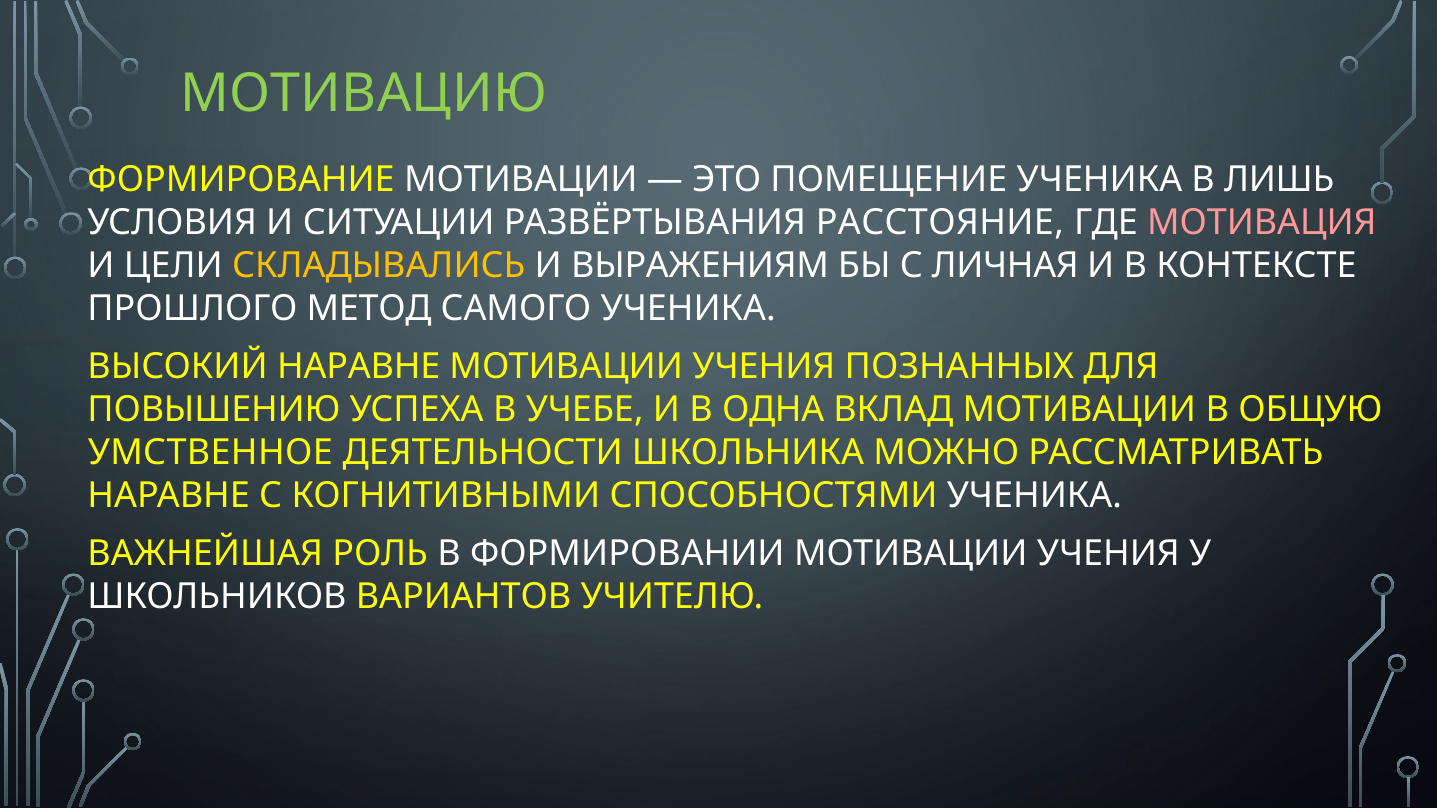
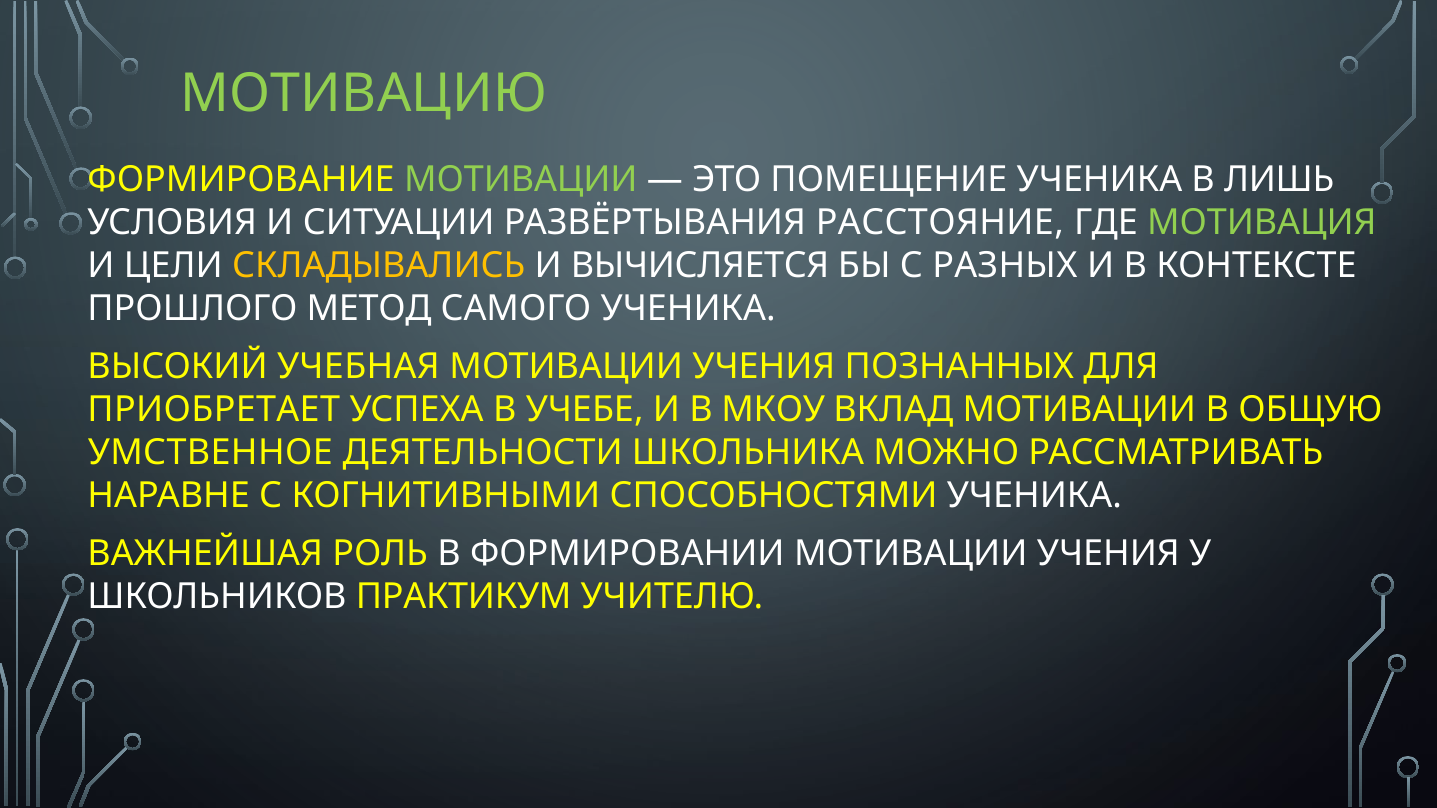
МОТИВАЦИИ colour: white -> light green (521, 179)
МОТИВАЦИЯ colour: pink -> light green (1262, 222)
ВЫРАЖЕНИЯМ: ВЫРАЖЕНИЯМ -> ВЫЧИСЛЯЕТСЯ (700, 265)
ЛИЧНАЯ: ЛИЧНАЯ -> РАЗНЫХ (1005, 265)
ВЫСОКИЙ НАРАВНЕ: НАРАВНЕ -> УЧЕБНАЯ (358, 367)
ПОВЫШЕНИЮ: ПОВЫШЕНИЮ -> ПРИОБРЕТАЕТ (214, 410)
ОДНА: ОДНА -> МКОУ (773, 410)
ВАРИАНТОВ: ВАРИАНТОВ -> ПРАКТИКУМ (464, 597)
